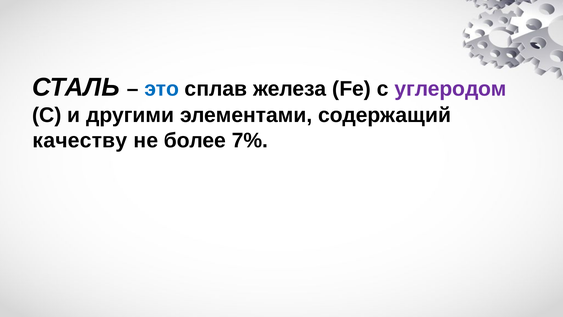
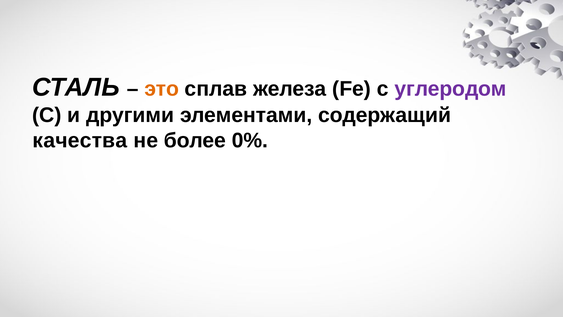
это colour: blue -> orange (162, 89)
качеству: качеству -> качества (80, 140)
7%: 7% -> 0% (250, 140)
